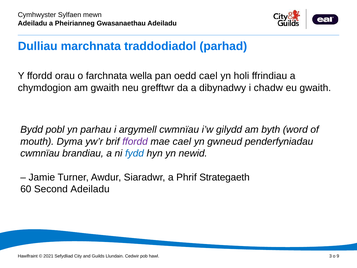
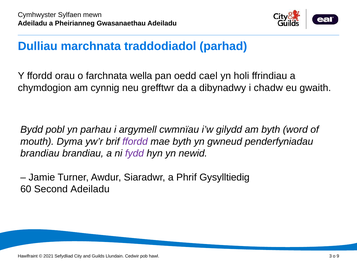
am gwaith: gwaith -> cynnig (105, 88)
mae cael: cael -> byth (182, 141)
cwmnïau: cwmnïau -> brandiau (40, 153)
fydd colour: blue -> purple (134, 153)
Strategaeth: Strategaeth -> Gysylltiedig (225, 177)
